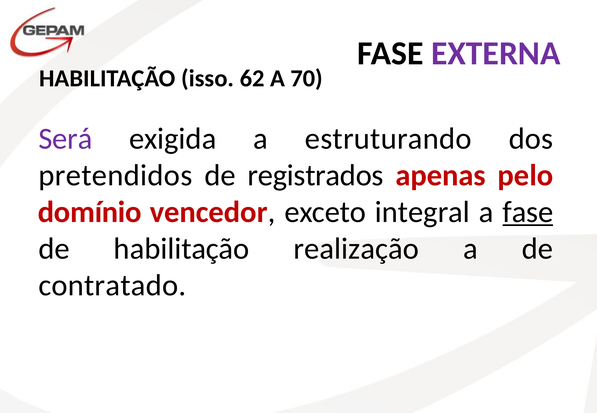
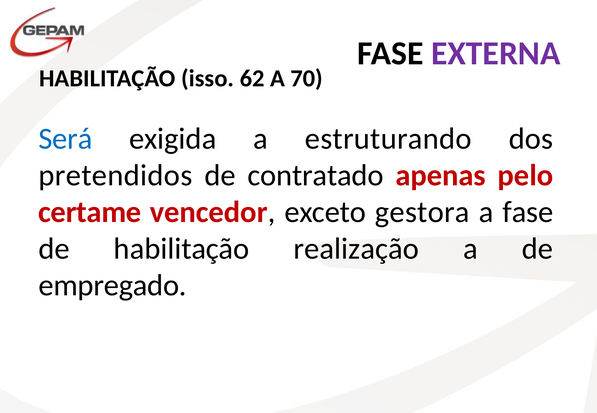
Será colour: purple -> blue (65, 139)
registrados: registrados -> contratado (316, 175)
domínio: domínio -> certame (90, 212)
integral: integral -> gestora (422, 212)
fase underline: present -> none (528, 212)
contratado: contratado -> empregado (113, 286)
